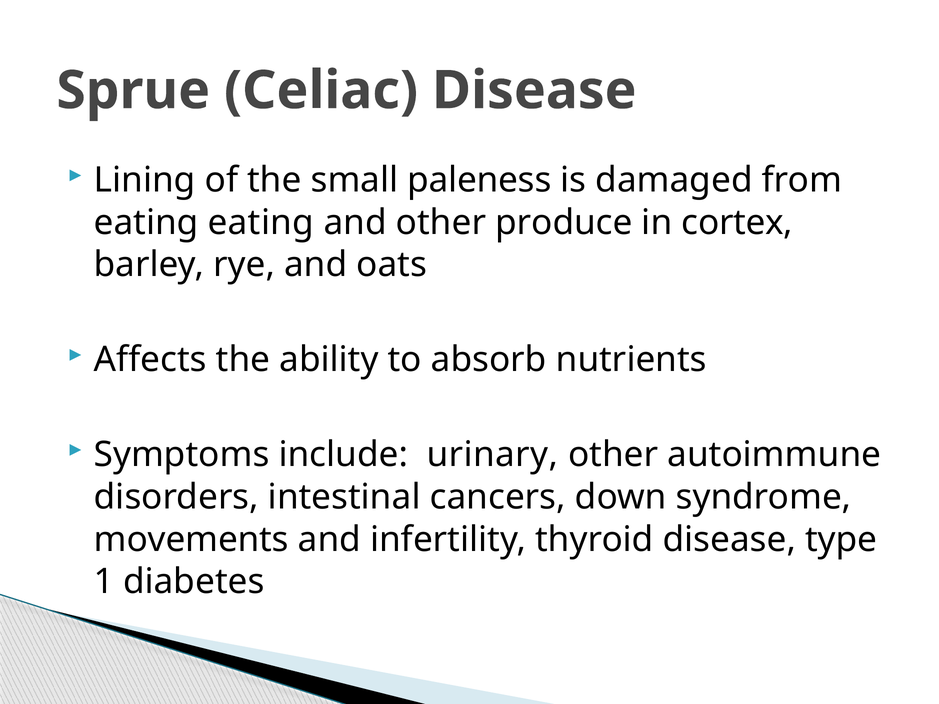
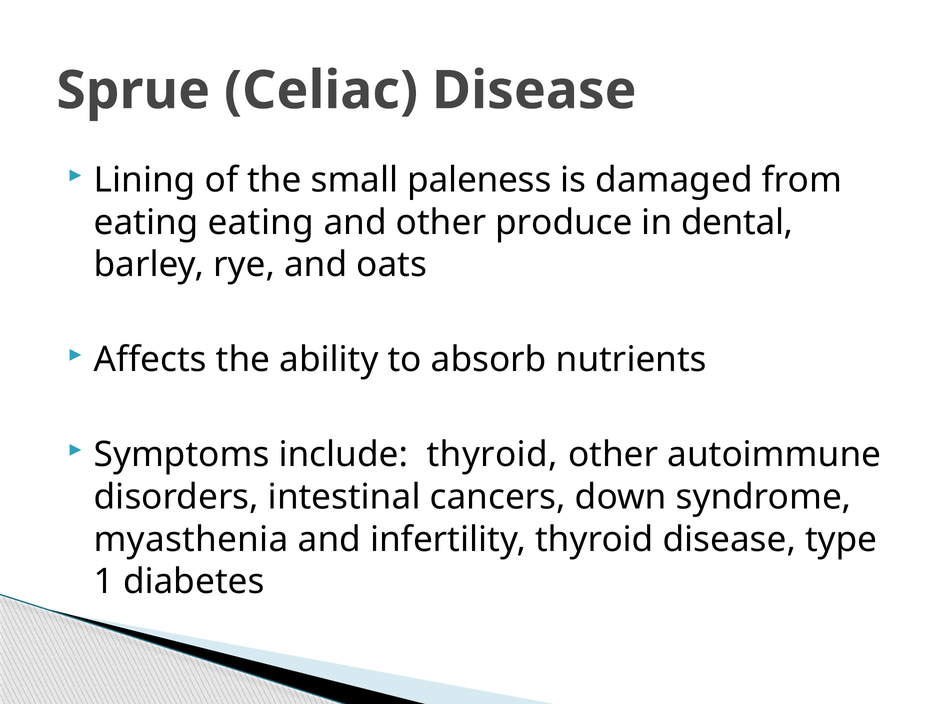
cortex: cortex -> dental (737, 223)
include urinary: urinary -> thyroid (492, 455)
movements: movements -> myasthenia (191, 540)
